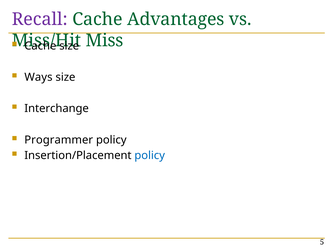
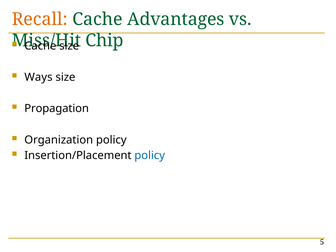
Recall colour: purple -> orange (40, 19)
Miss: Miss -> Chip (105, 40)
Interchange: Interchange -> Propagation (57, 109)
Programmer: Programmer -> Organization (59, 140)
